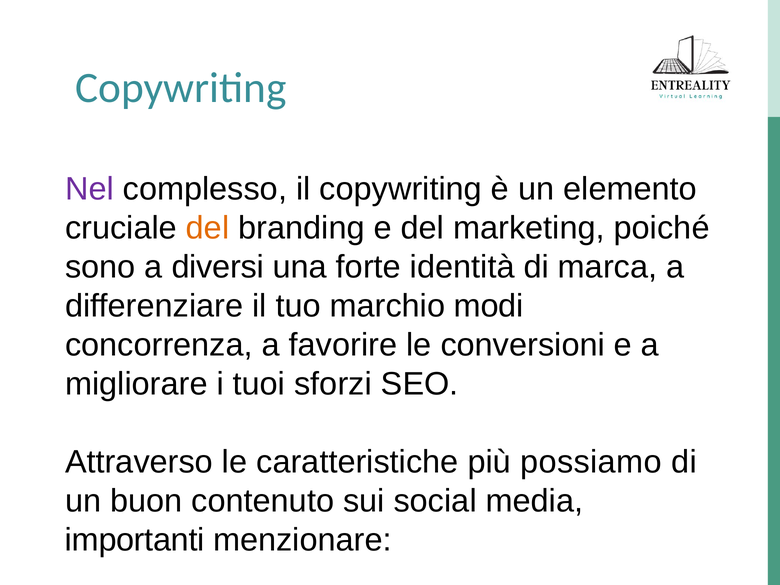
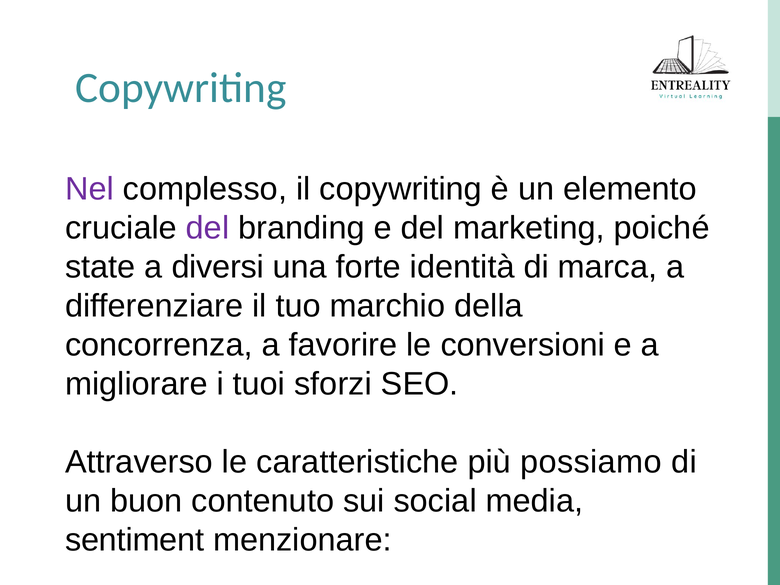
del colour: orange -> purple (208, 228)
sono: sono -> state (100, 267)
modi: modi -> della (489, 306)
importanti: importanti -> sentiment (135, 540)
